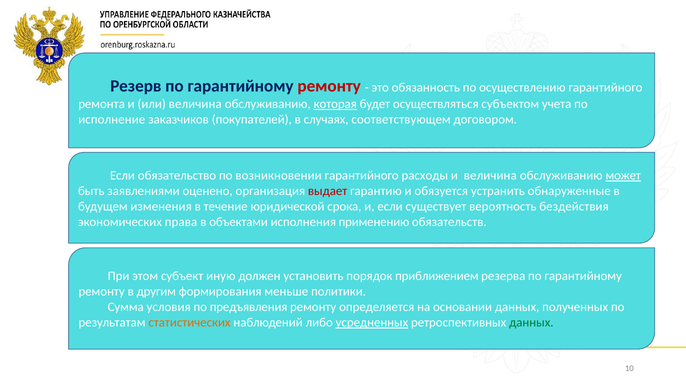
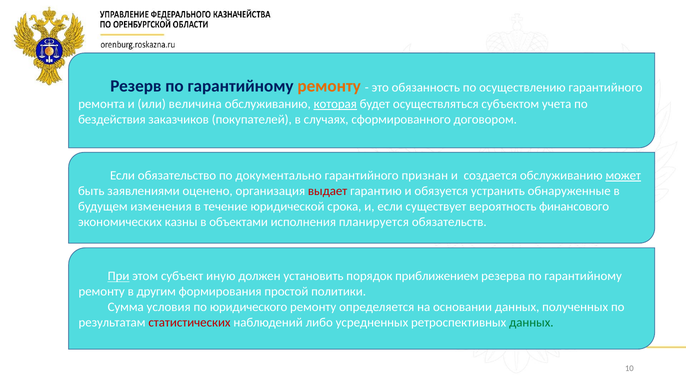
ремонту colour: red -> orange (329, 86)
исполнение: исполнение -> бездействия (112, 119)
соответствующем: соответствующем -> сформированного (401, 119)
возникновении: возникновении -> документально (279, 175)
расходы: расходы -> признан (425, 175)
и величина: величина -> создается (490, 175)
бездействия: бездействия -> финансового (574, 206)
права: права -> казны (181, 222)
применению: применению -> планируется (374, 222)
При underline: none -> present (118, 276)
меньше: меньше -> простой (286, 292)
предъявления: предъявления -> юридического (249, 307)
статистических colour: orange -> red (189, 322)
усредненных underline: present -> none (372, 322)
